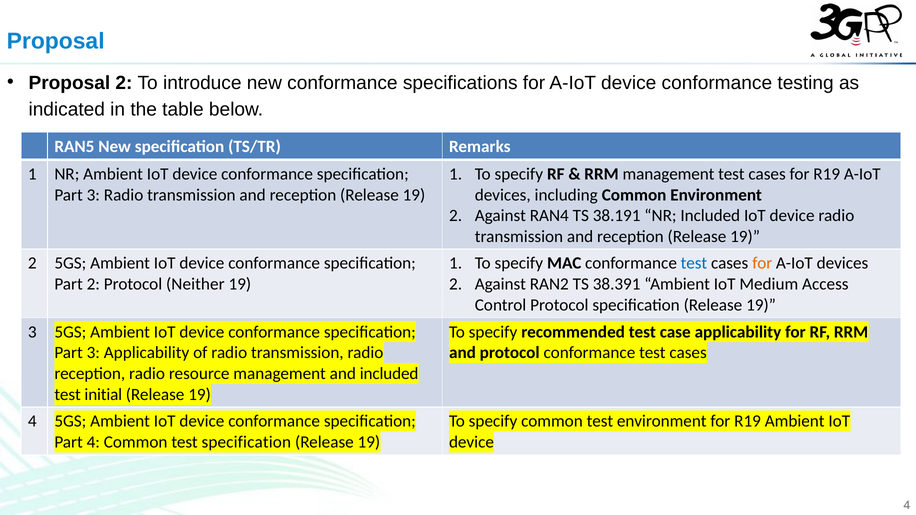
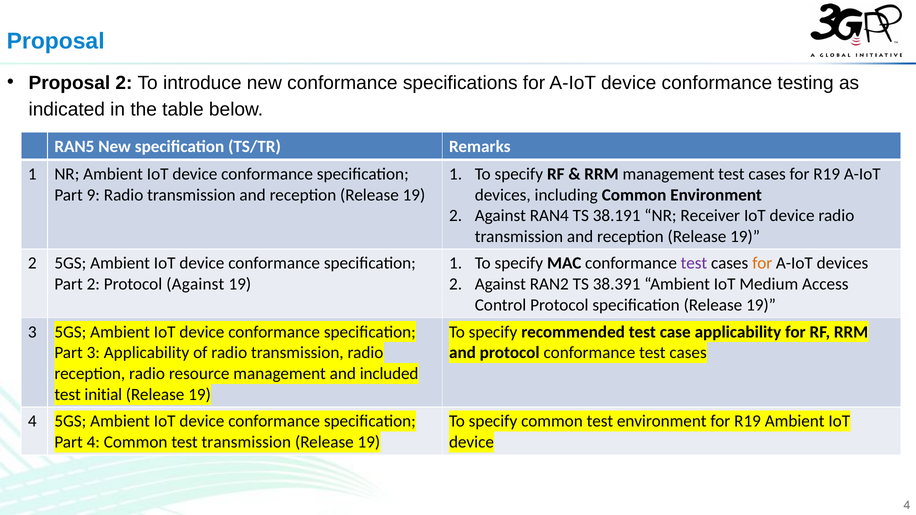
3: 3 -> 9 (93, 195)
NR Included: Included -> Receiver (710, 216)
test colour: blue -> purple (694, 263)
Protocol Neither: Neither -> Against (195, 284)
test specification: specification -> transmission (246, 442)
